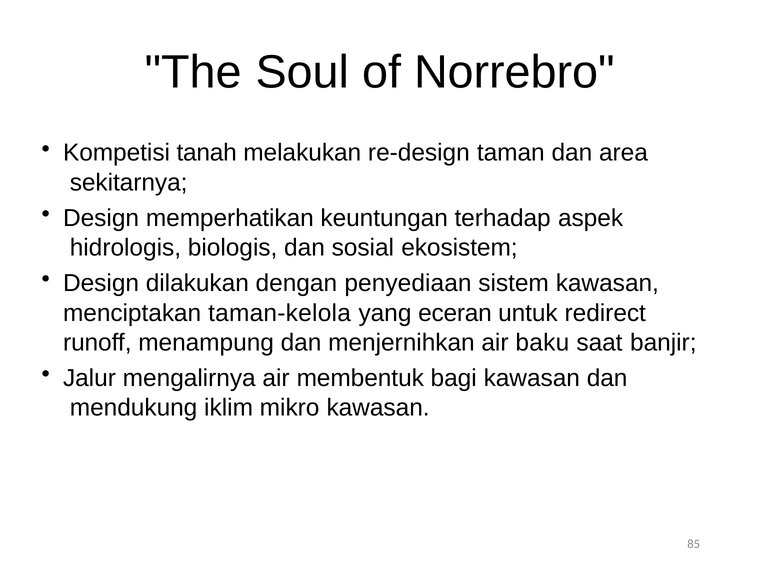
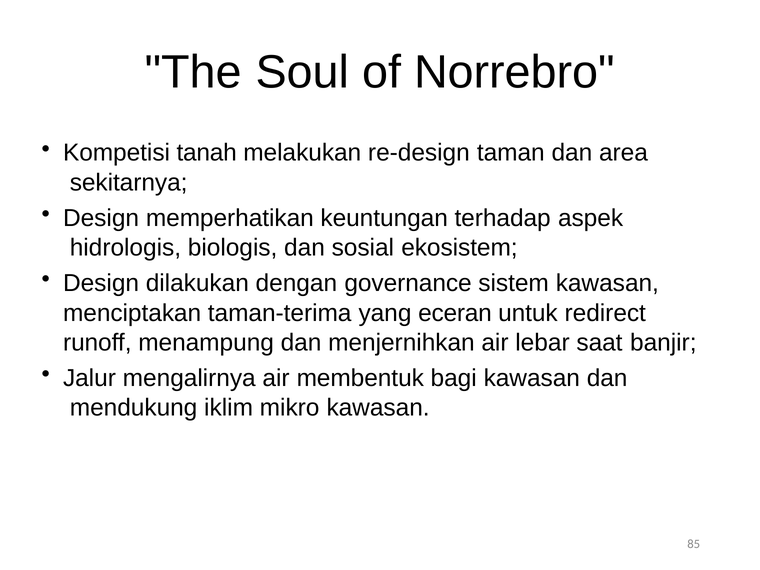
penyediaan: penyediaan -> governance (408, 283)
taman-kelola: taman-kelola -> taman-terima (280, 313)
baku: baku -> lebar (542, 343)
